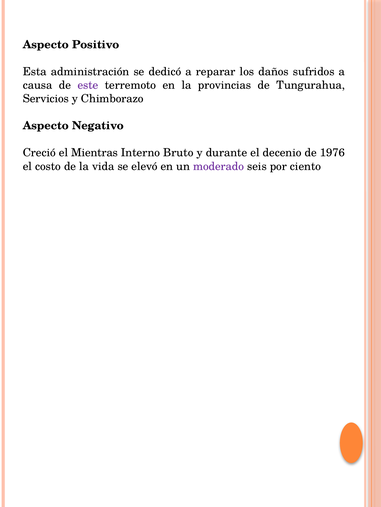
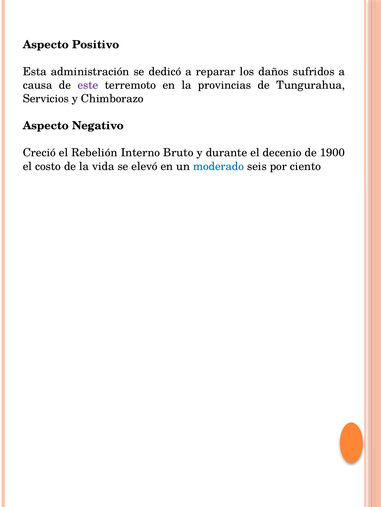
Mientras: Mientras -> Rebelión (94, 153)
1976: 1976 -> 1900 (332, 153)
moderado colour: purple -> blue (219, 167)
